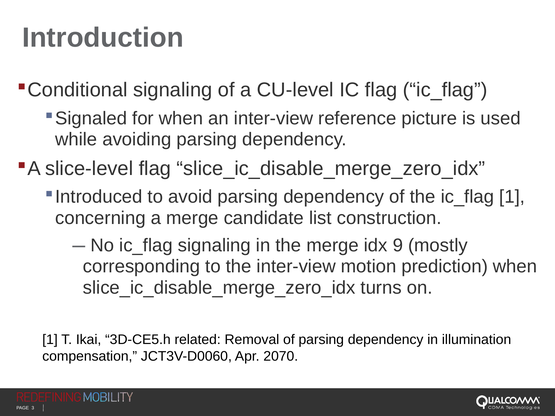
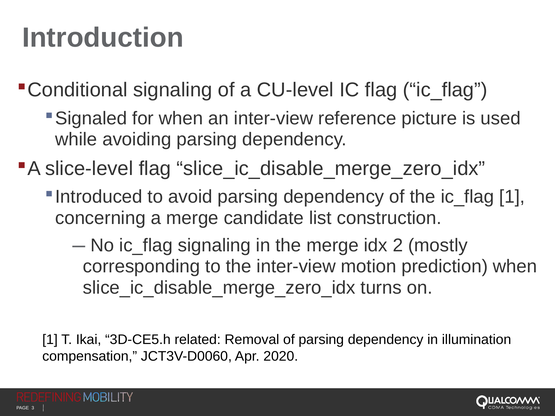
9: 9 -> 2 (398, 246)
2070: 2070 -> 2020 (281, 357)
